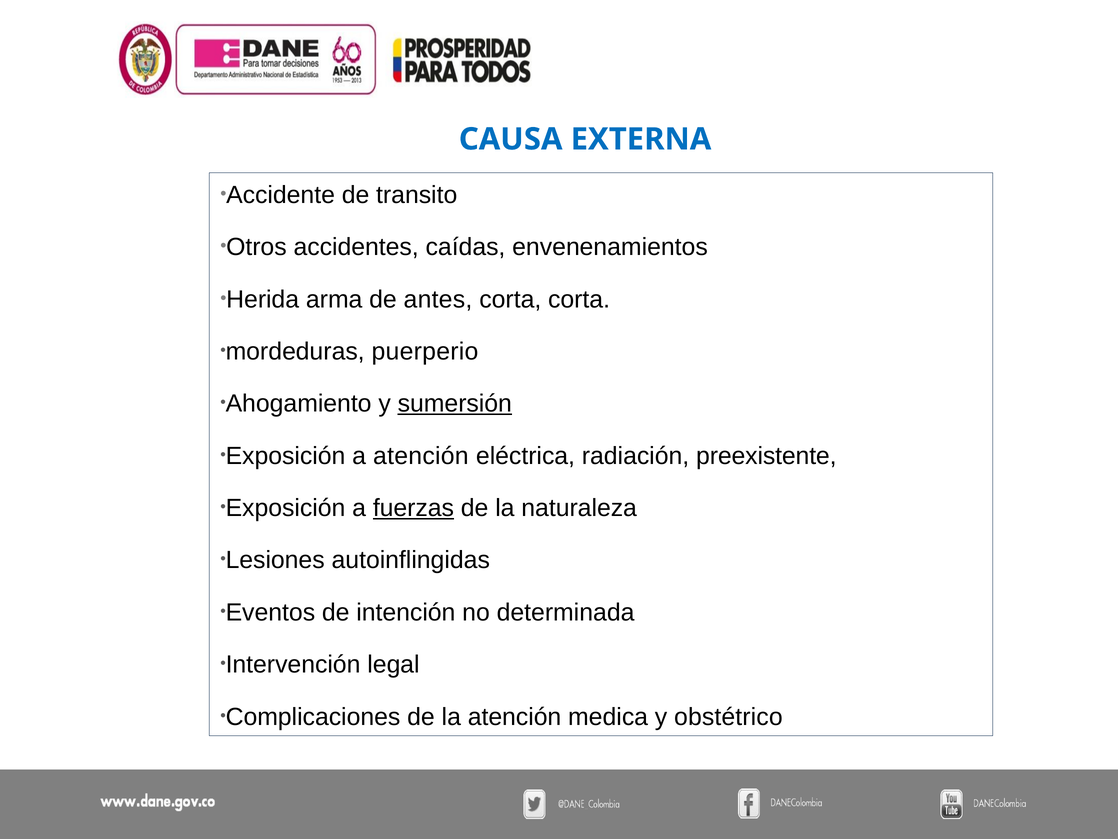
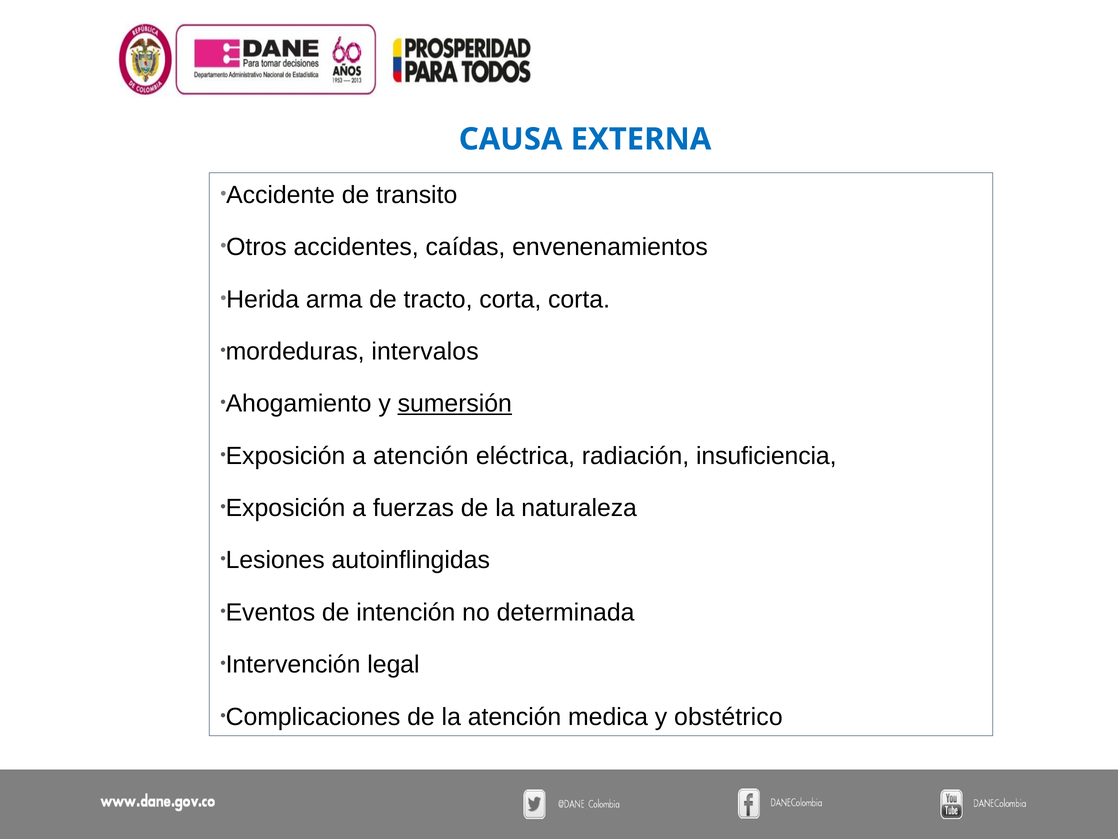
antes: antes -> tracto (438, 299)
puerperio: puerperio -> intervalos (425, 351)
preexistente: preexistente -> insuficiencia (766, 456)
fuerzas underline: present -> none (413, 508)
